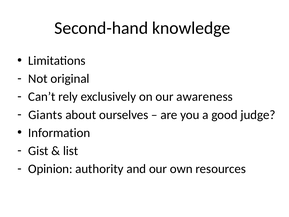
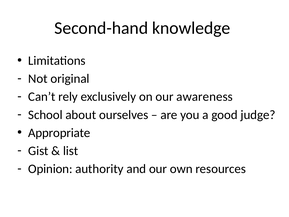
Giants: Giants -> School (45, 115)
Information: Information -> Appropriate (59, 133)
